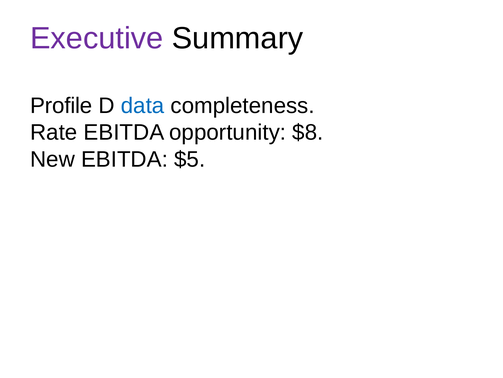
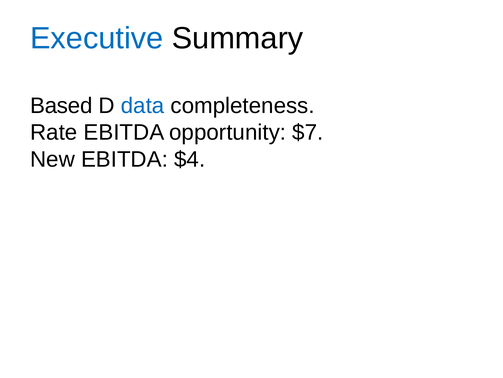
Executive colour: purple -> blue (97, 38)
Profile: Profile -> Based (61, 105)
$8: $8 -> $7 (308, 132)
$5: $5 -> $4 (190, 159)
